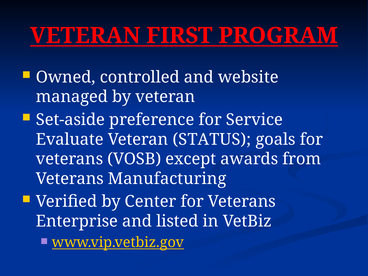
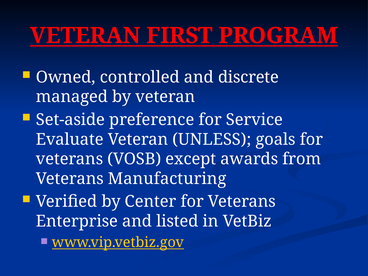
website: website -> discrete (248, 77)
STATUS: STATUS -> UNLESS (212, 139)
